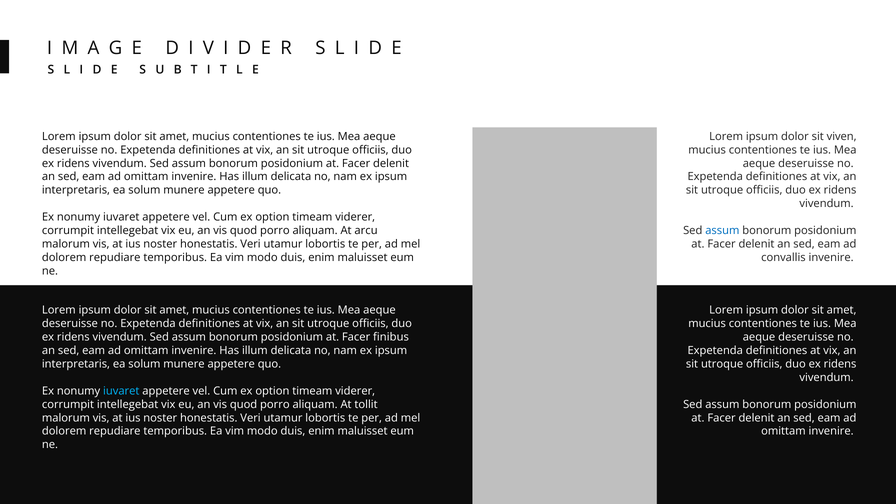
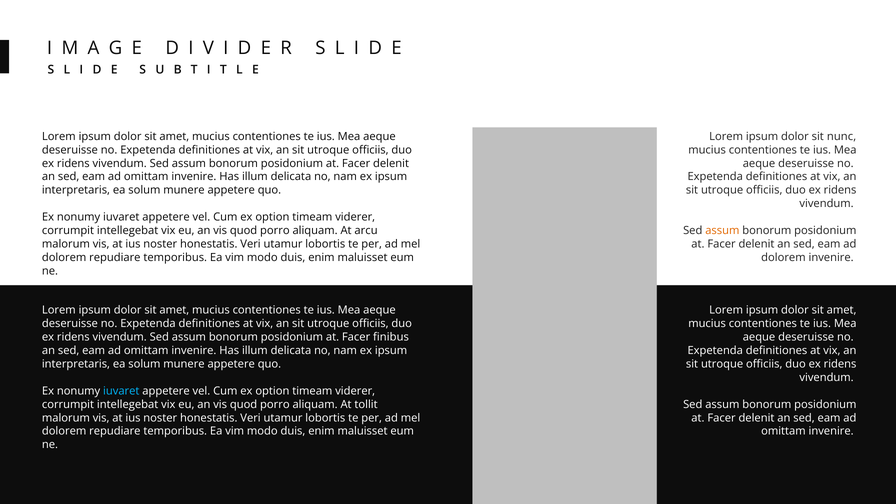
viven: viven -> nunc (842, 136)
assum colour: blue -> orange (722, 231)
convallis: convallis -> dolorem (783, 257)
